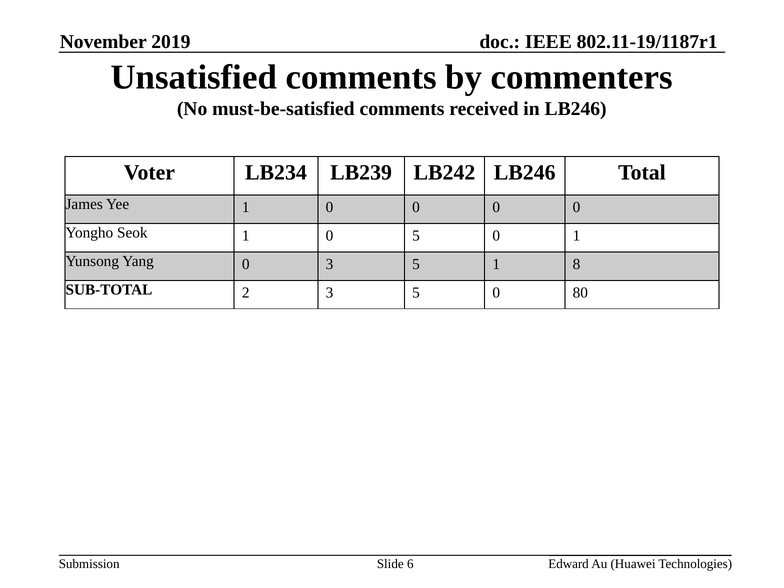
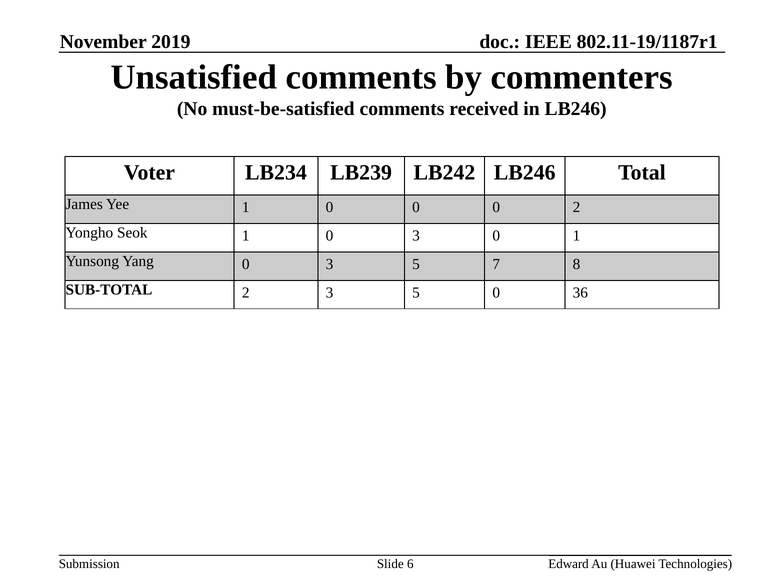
0 0 0 0: 0 -> 2 (576, 207)
1 0 5: 5 -> 3 (416, 236)
5 1: 1 -> 7 (496, 264)
80: 80 -> 36 (580, 293)
